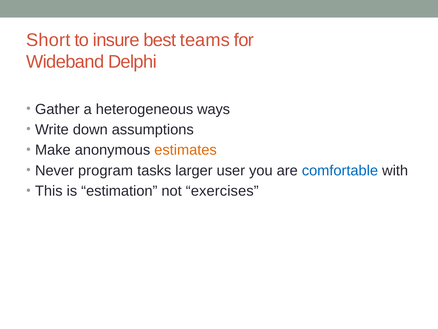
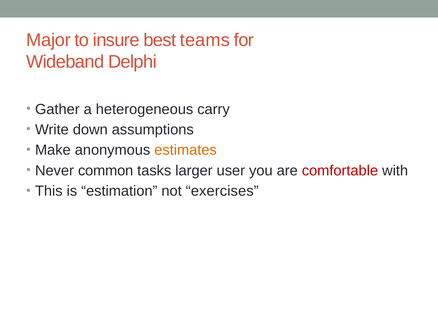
Short: Short -> Major (48, 40)
ways: ways -> carry (214, 109)
program: program -> common (106, 170)
comfortable colour: blue -> red (340, 170)
